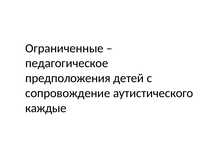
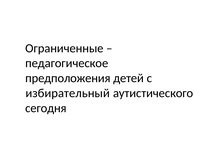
сопровождение: сопровождение -> избирательный (68, 93)
каждые: каждые -> сегодня (46, 108)
